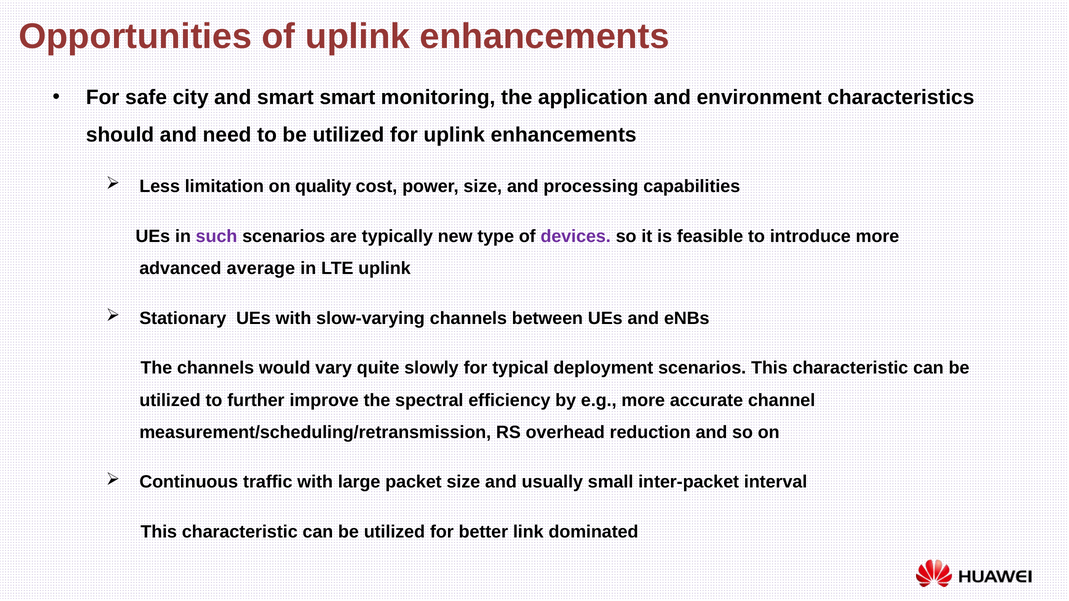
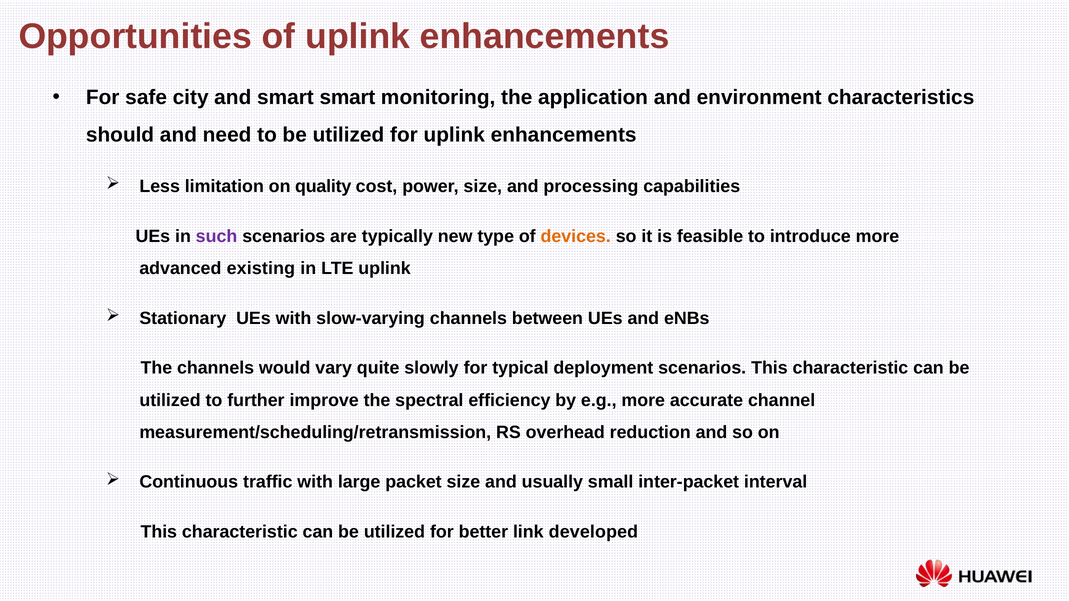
devices colour: purple -> orange (576, 236)
average: average -> existing (261, 268)
dominated: dominated -> developed (593, 532)
